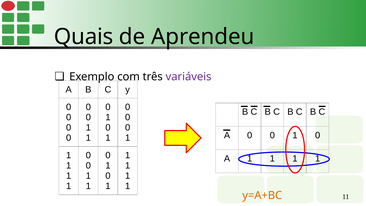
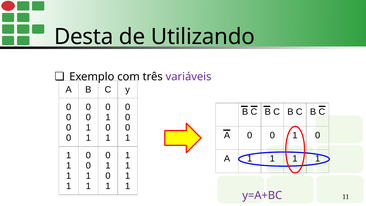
Quais: Quais -> Desta (84, 37)
Aprendeu: Aprendeu -> Utilizando (203, 37)
y=A+BC colour: orange -> purple (262, 195)
